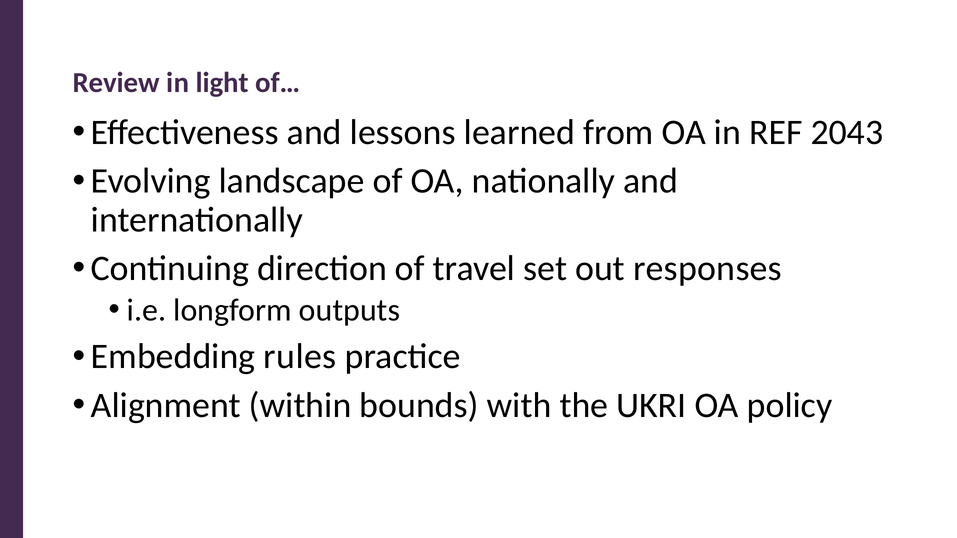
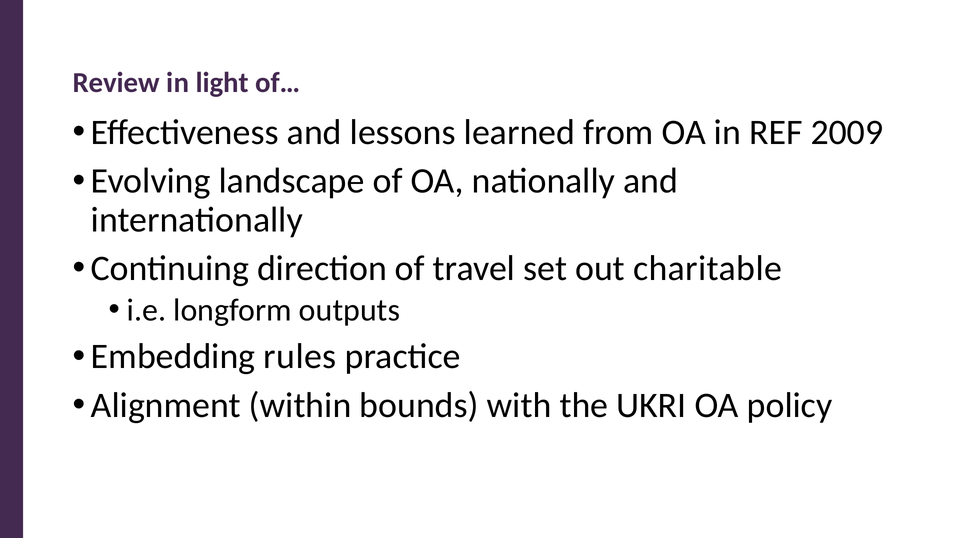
2043: 2043 -> 2009 (847, 132)
responses: responses -> charitable (707, 269)
